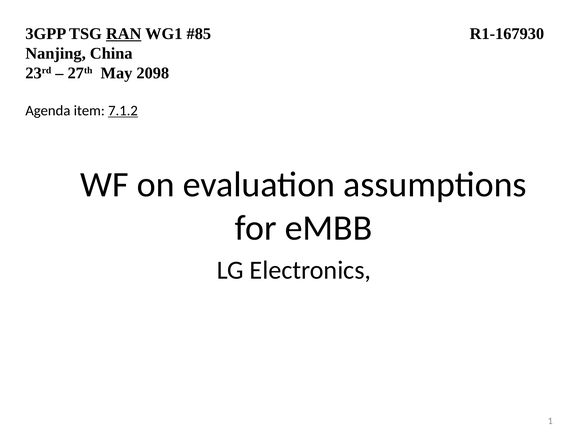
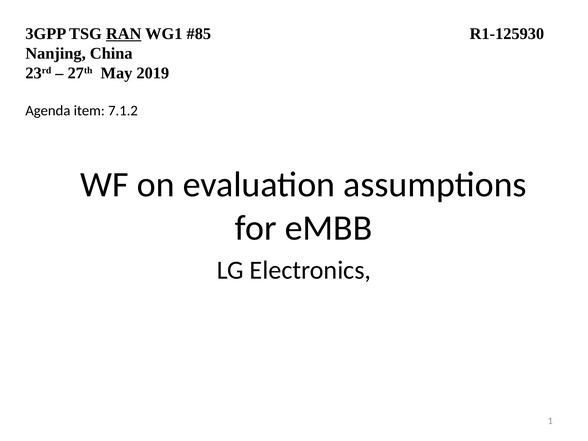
R1-167930: R1-167930 -> R1-125930 (507, 34)
2098: 2098 -> 2019 (153, 73)
7.1.2 underline: present -> none (123, 111)
